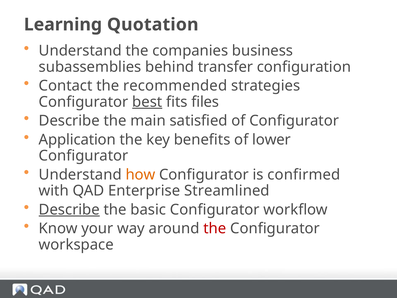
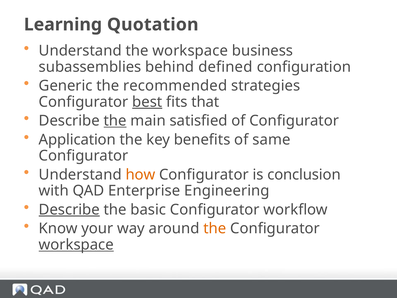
the companies: companies -> workspace (190, 51)
transfer: transfer -> defined (225, 67)
Contact: Contact -> Generic (66, 86)
files: files -> that (205, 102)
the underline: none -> present (115, 121)
lower: lower -> same (271, 140)
confirmed: confirmed -> conclusion (304, 175)
Streamlined: Streamlined -> Engineering (227, 191)
the colour: red -> orange (215, 228)
workspace underline: none -> present (76, 244)
